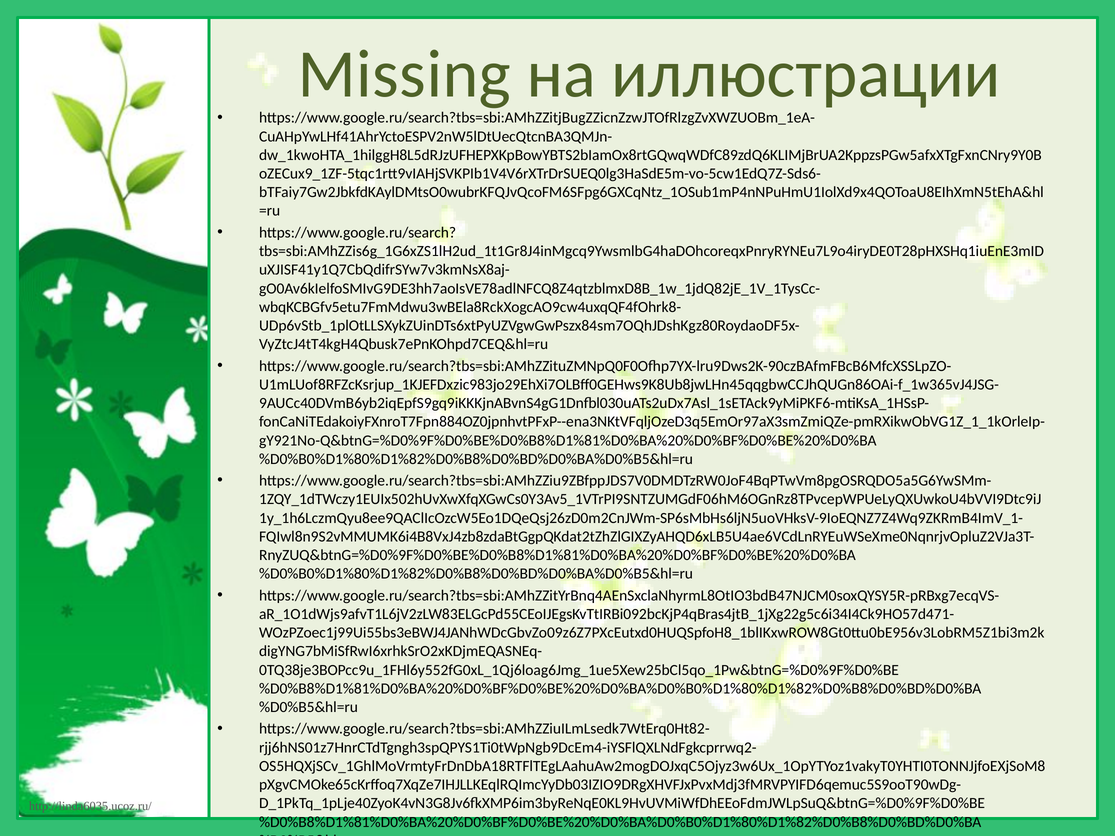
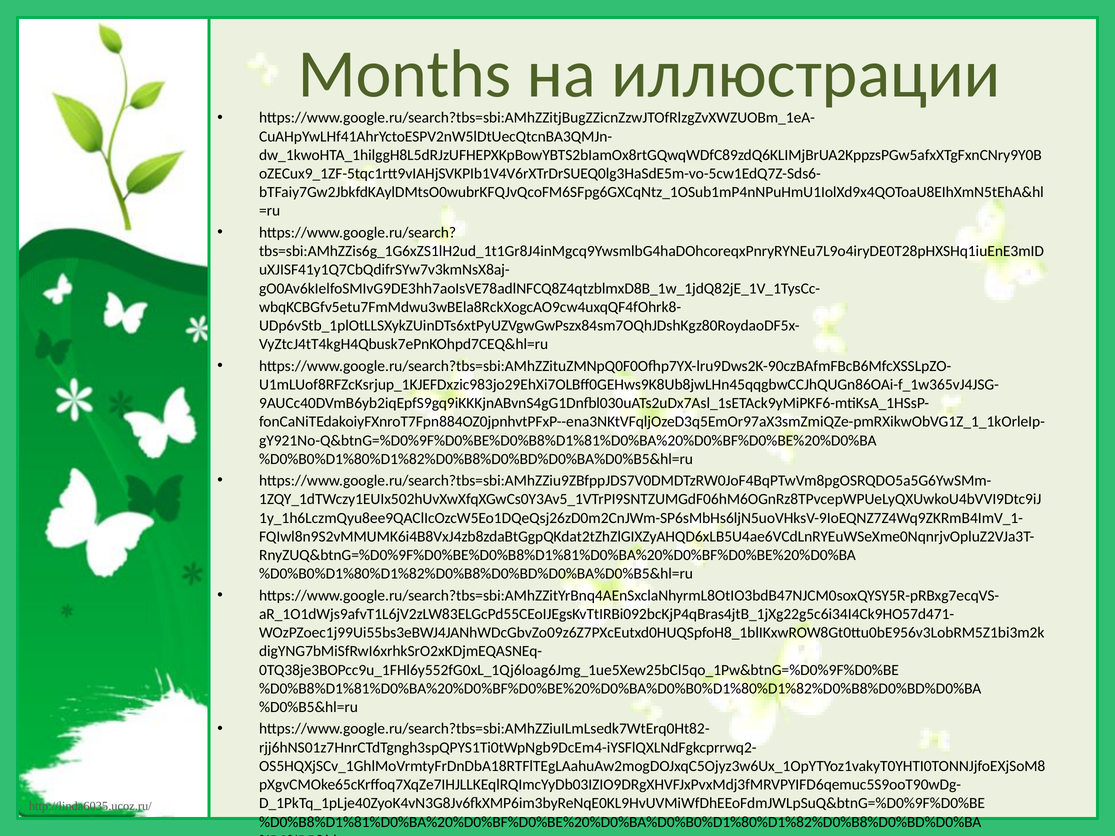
Missing: Missing -> Months (405, 74)
